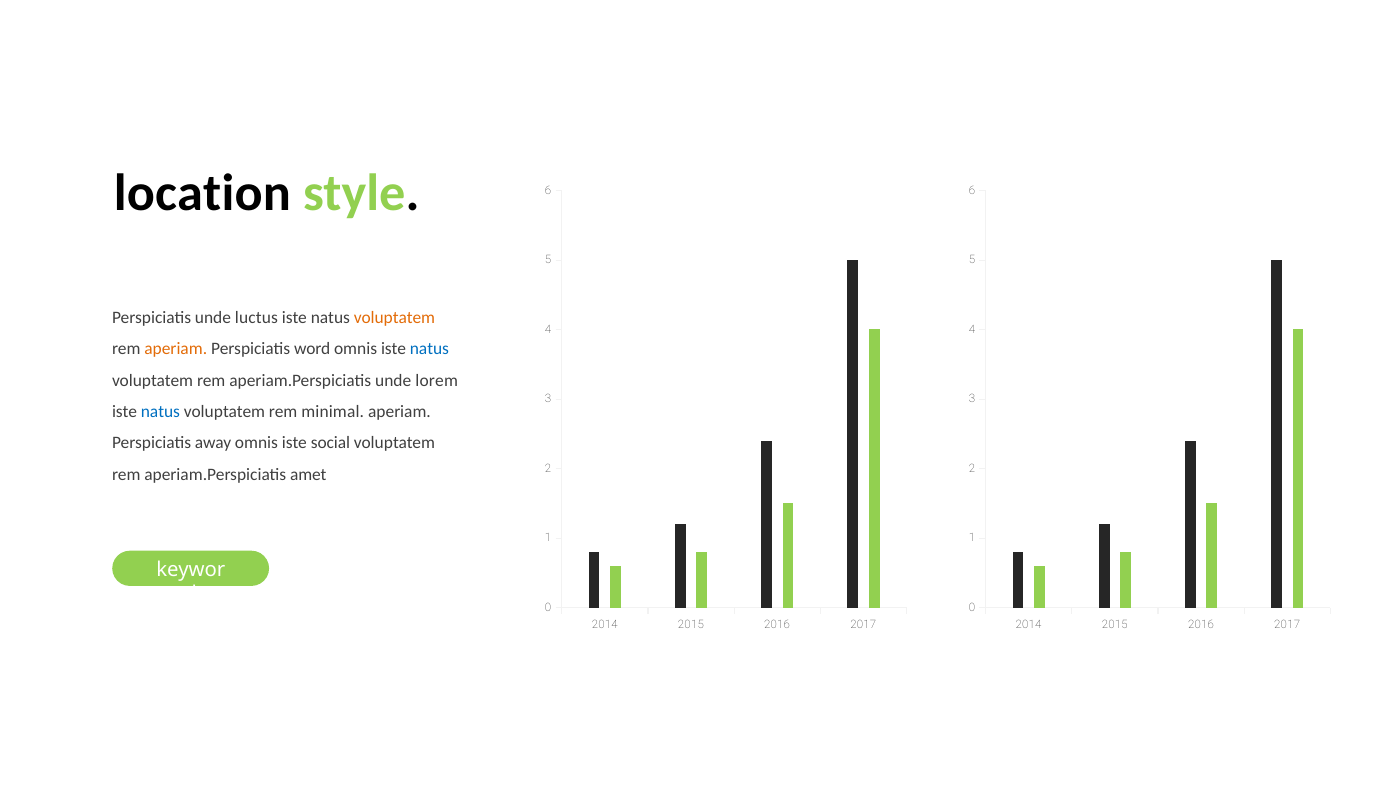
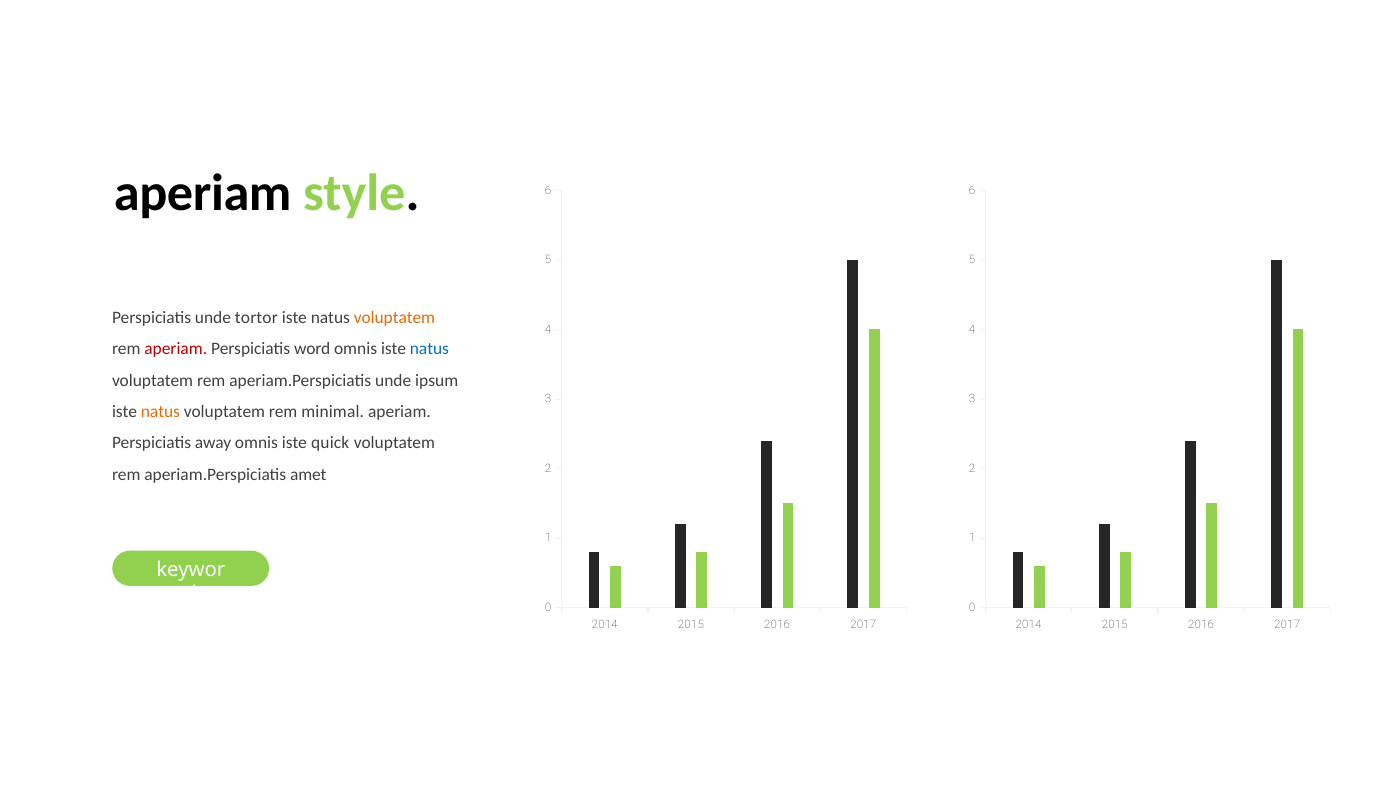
location: location -> aperiam (203, 194)
luctus: luctus -> tortor (256, 317)
aperiam colour: orange -> red (176, 349)
lorem: lorem -> ipsum (437, 380)
natus colour: blue -> orange (160, 412)
social: social -> quick (330, 443)
